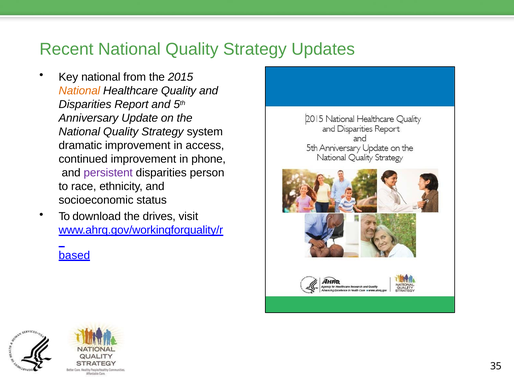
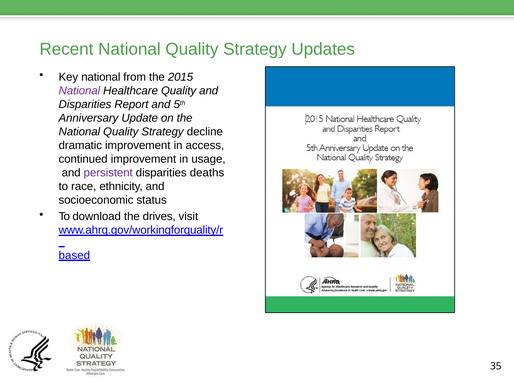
National colour: orange -> purple (79, 91)
system: system -> decline (205, 132)
phone: phone -> usage (208, 159)
person: person -> deaths (207, 173)
